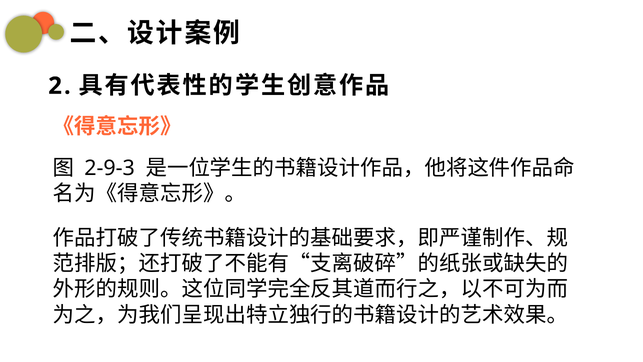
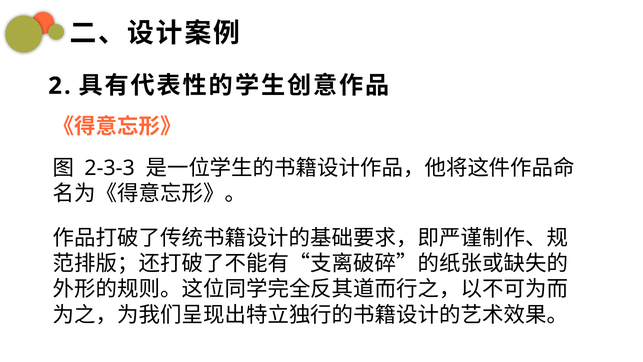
2-9-3: 2-9-3 -> 2-3-3 (110, 168)
